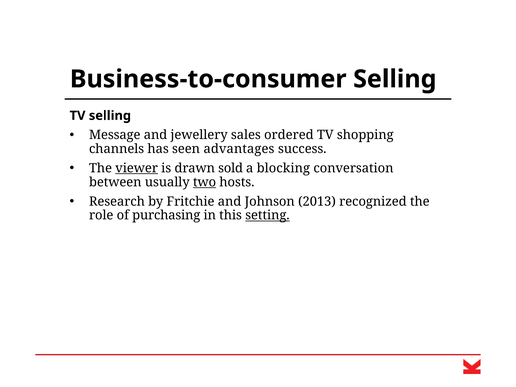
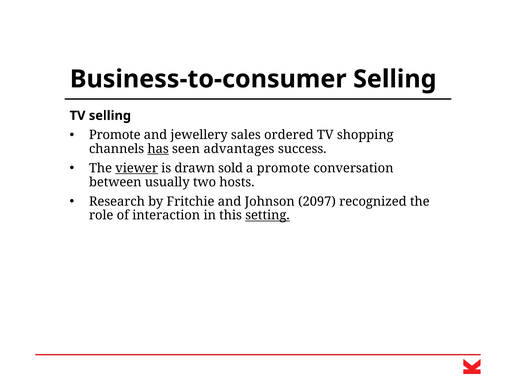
Message: Message -> Promote (115, 135)
has underline: none -> present (158, 149)
a blocking: blocking -> promote (283, 168)
two underline: present -> none (205, 182)
2013: 2013 -> 2097 (317, 201)
purchasing: purchasing -> interaction (166, 215)
